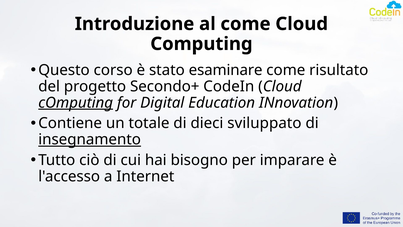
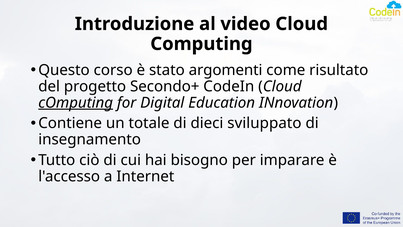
al come: come -> video (246, 24)
esaminare: esaminare -> argomenti (226, 70)
insegnamento underline: present -> none (90, 139)
